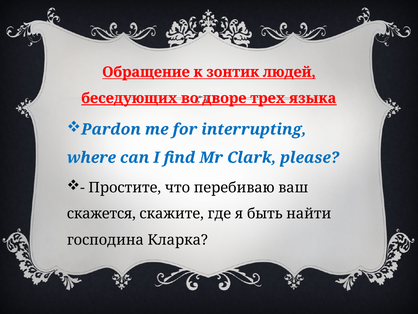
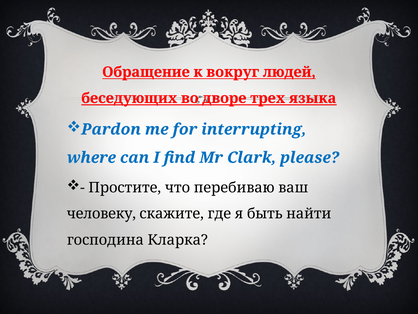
зонтик: зонтик -> вокруг (233, 72)
скажется: скажется -> человеку (101, 214)
